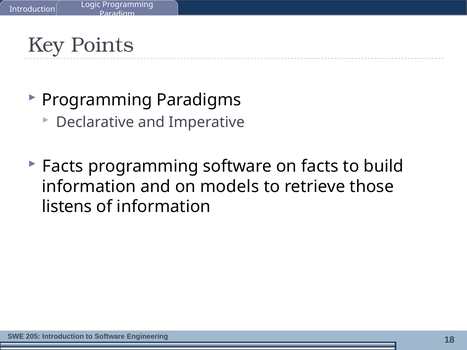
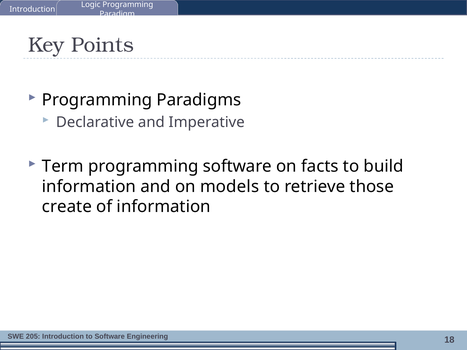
Facts: Facts -> Term (63, 166)
listens: listens -> create (67, 207)
